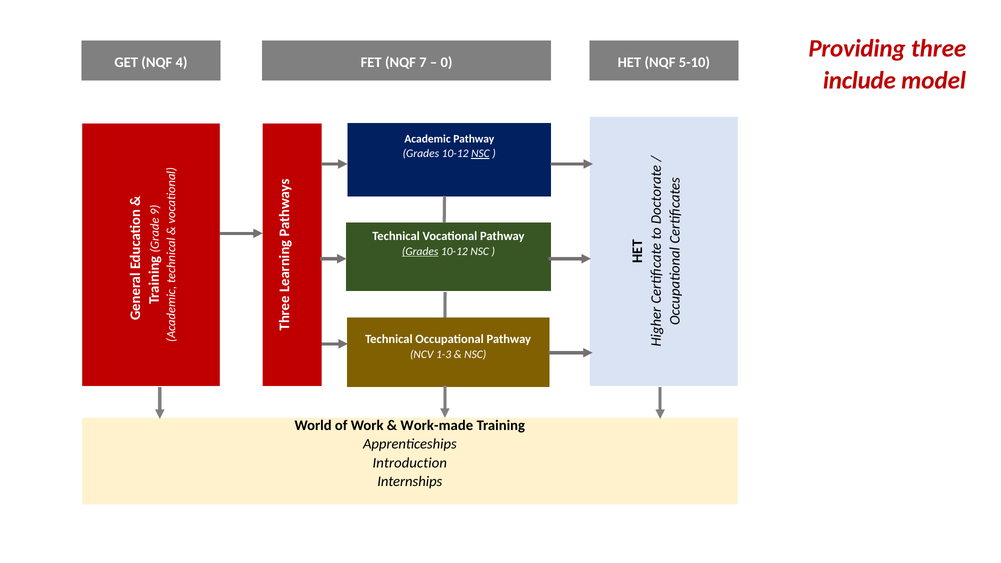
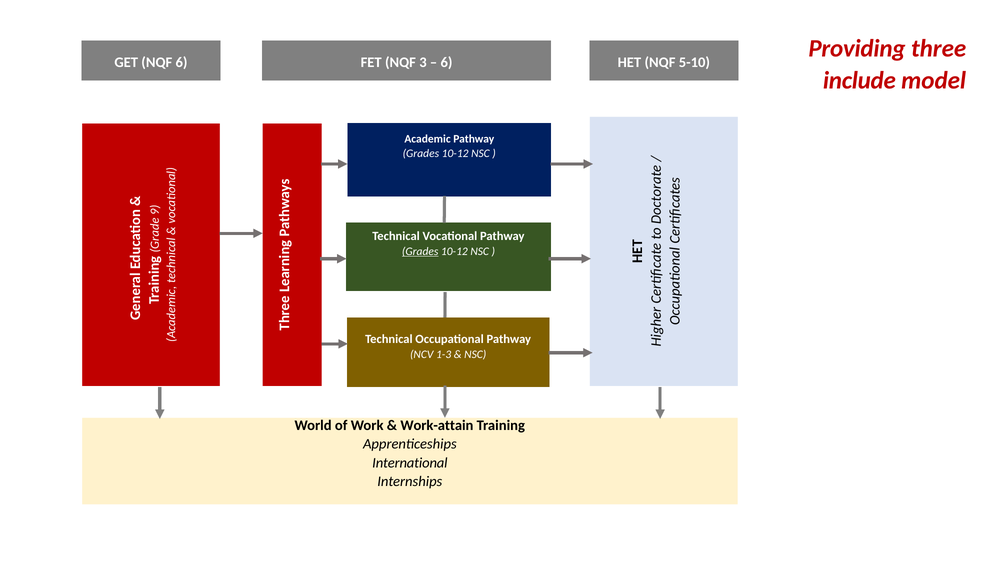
NQF 4: 4 -> 6 (182, 62)
7: 7 -> 3 (423, 62)
0: 0 -> 6 (447, 62)
NSC underline: present -> none (480, 154)
Work-made: Work-made -> Work-attain (437, 425)
Introduction: Introduction -> International (410, 463)
